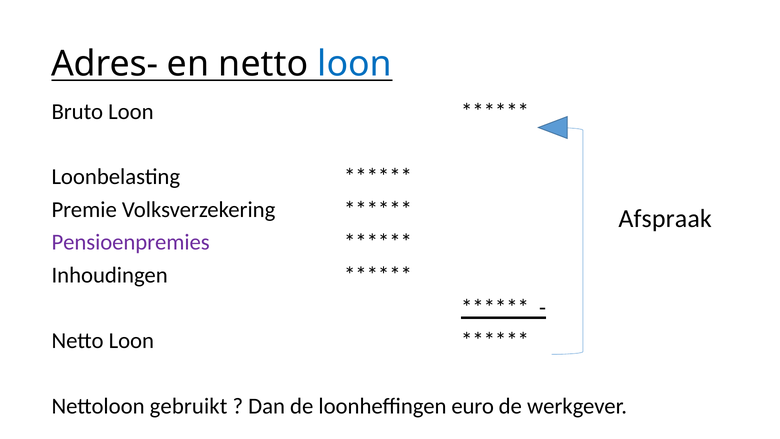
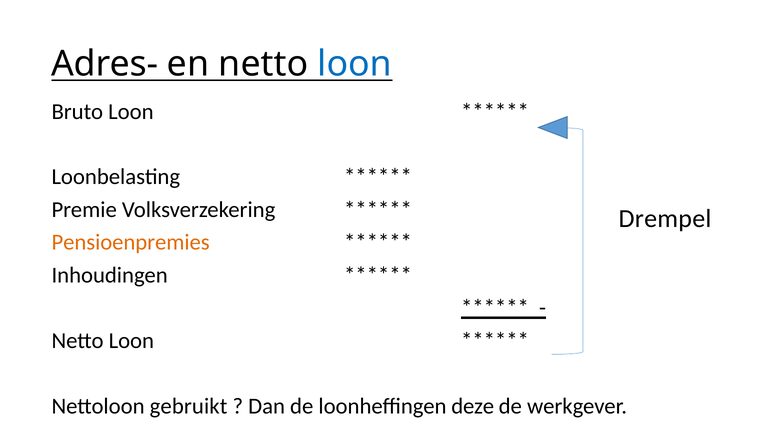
Afspraak: Afspraak -> Drempel (665, 218)
Pensioenpremies colour: purple -> orange (131, 242)
euro: euro -> deze (473, 406)
